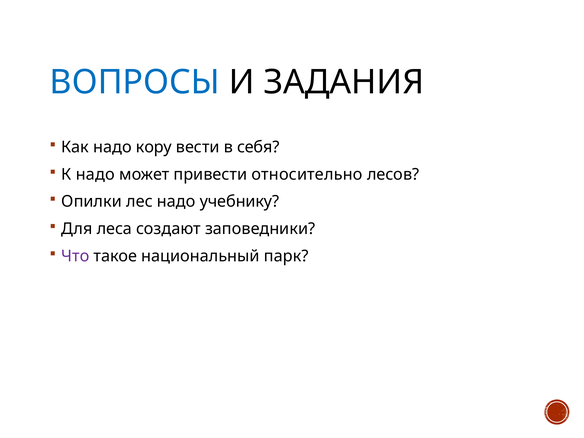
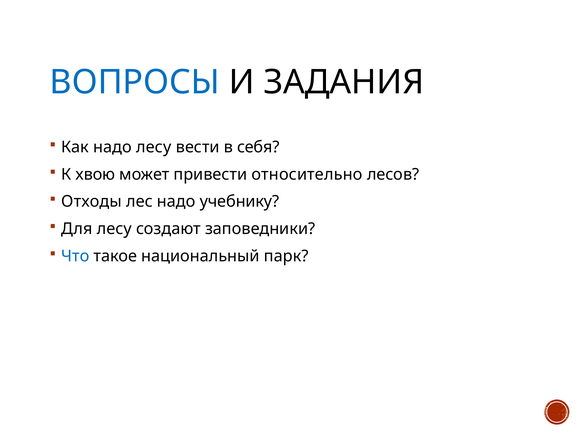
надо кору: кору -> лесу (154, 147)
К надо: надо -> хвою (95, 174)
Опилки: Опилки -> Отходы (92, 202)
Для леса: леса -> лесу (114, 229)
Что colour: purple -> blue (75, 256)
